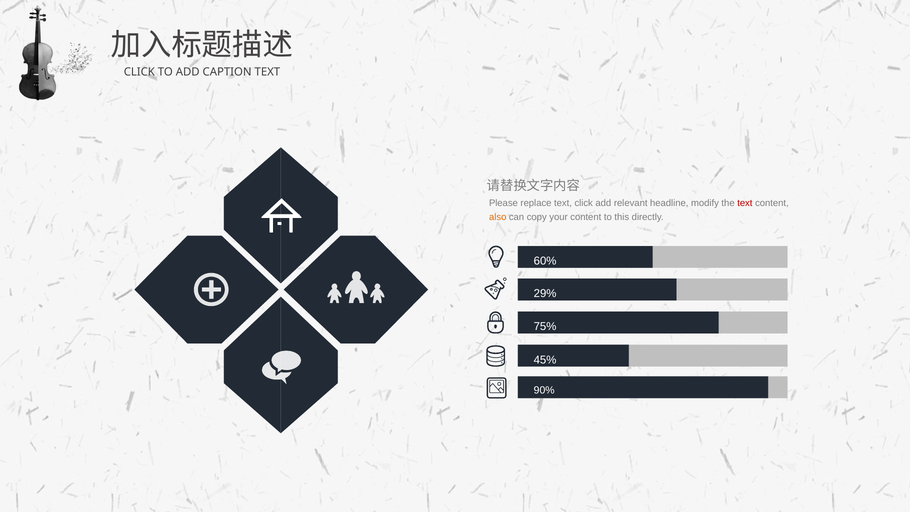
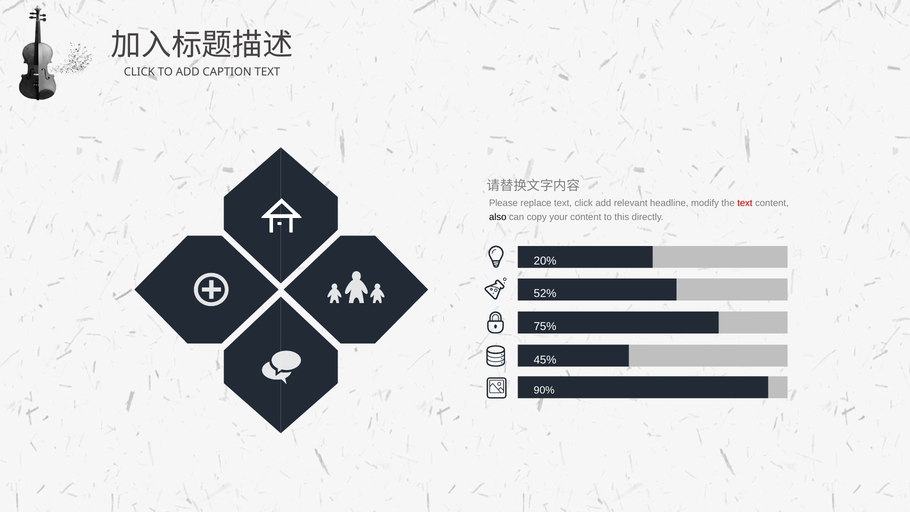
also colour: orange -> black (498, 217)
60%: 60% -> 20% (545, 261)
29%: 29% -> 52% (545, 294)
